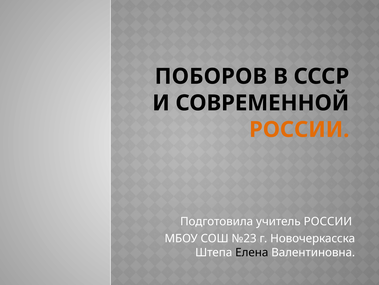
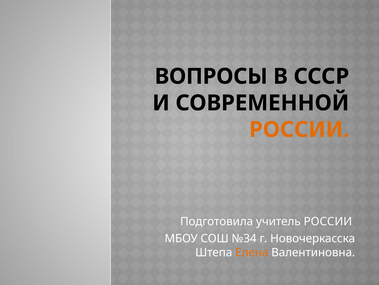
ПОБОРОВ: ПОБОРОВ -> ВОПРОСЫ (211, 76)
№23: №23 -> №34 (244, 238)
Елена colour: black -> orange (252, 252)
